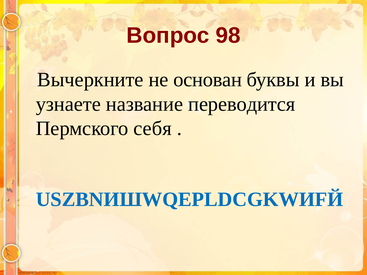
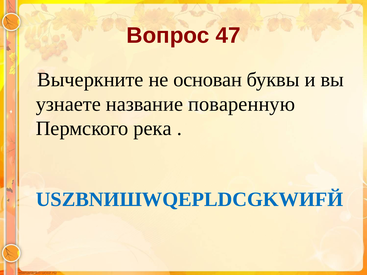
98: 98 -> 47 (228, 36)
переводится: переводится -> поваренную (242, 104)
себя: себя -> река (153, 129)
